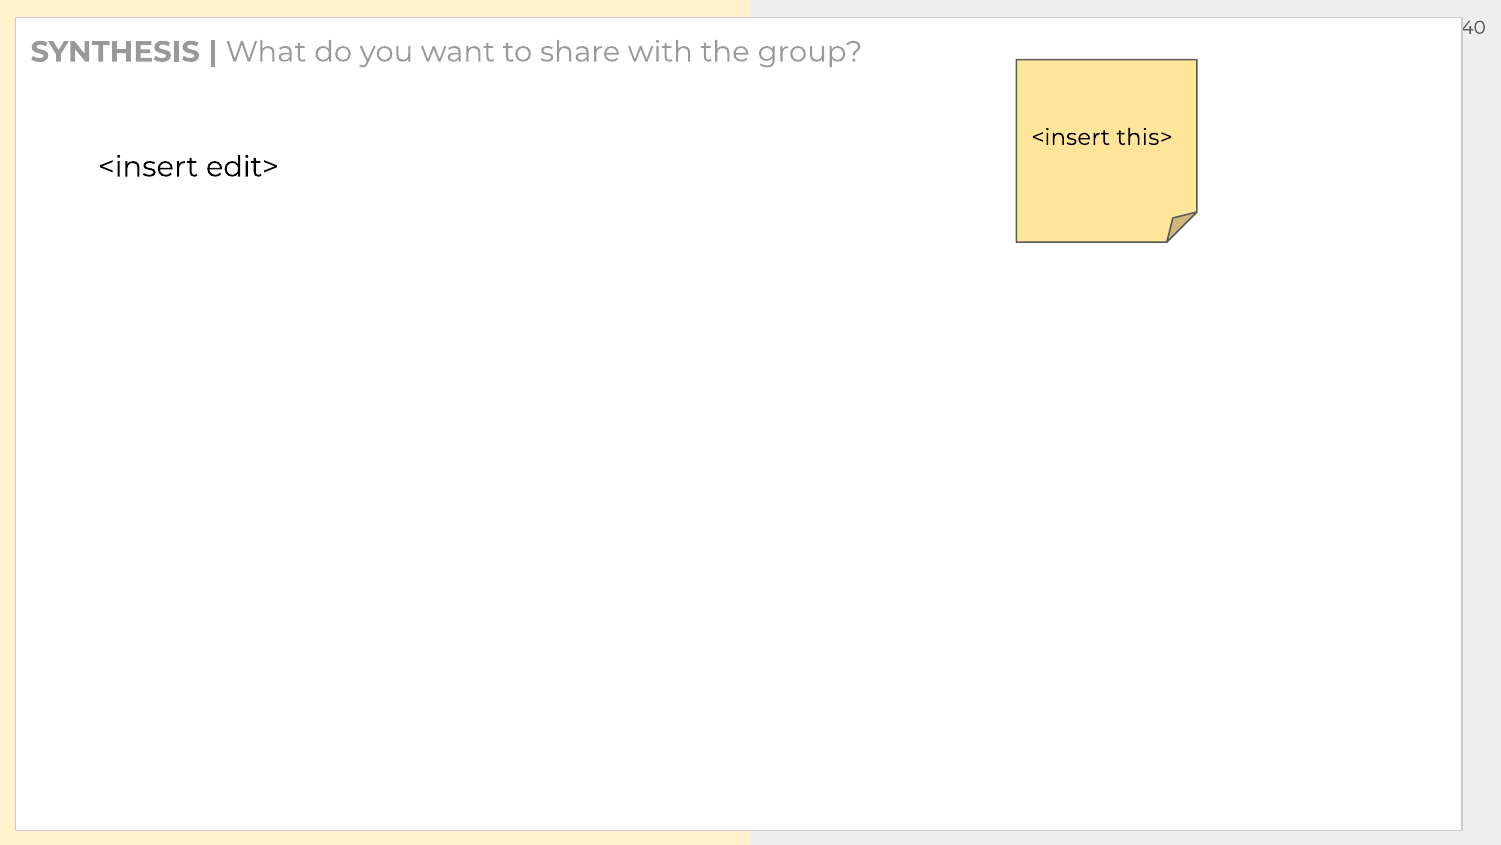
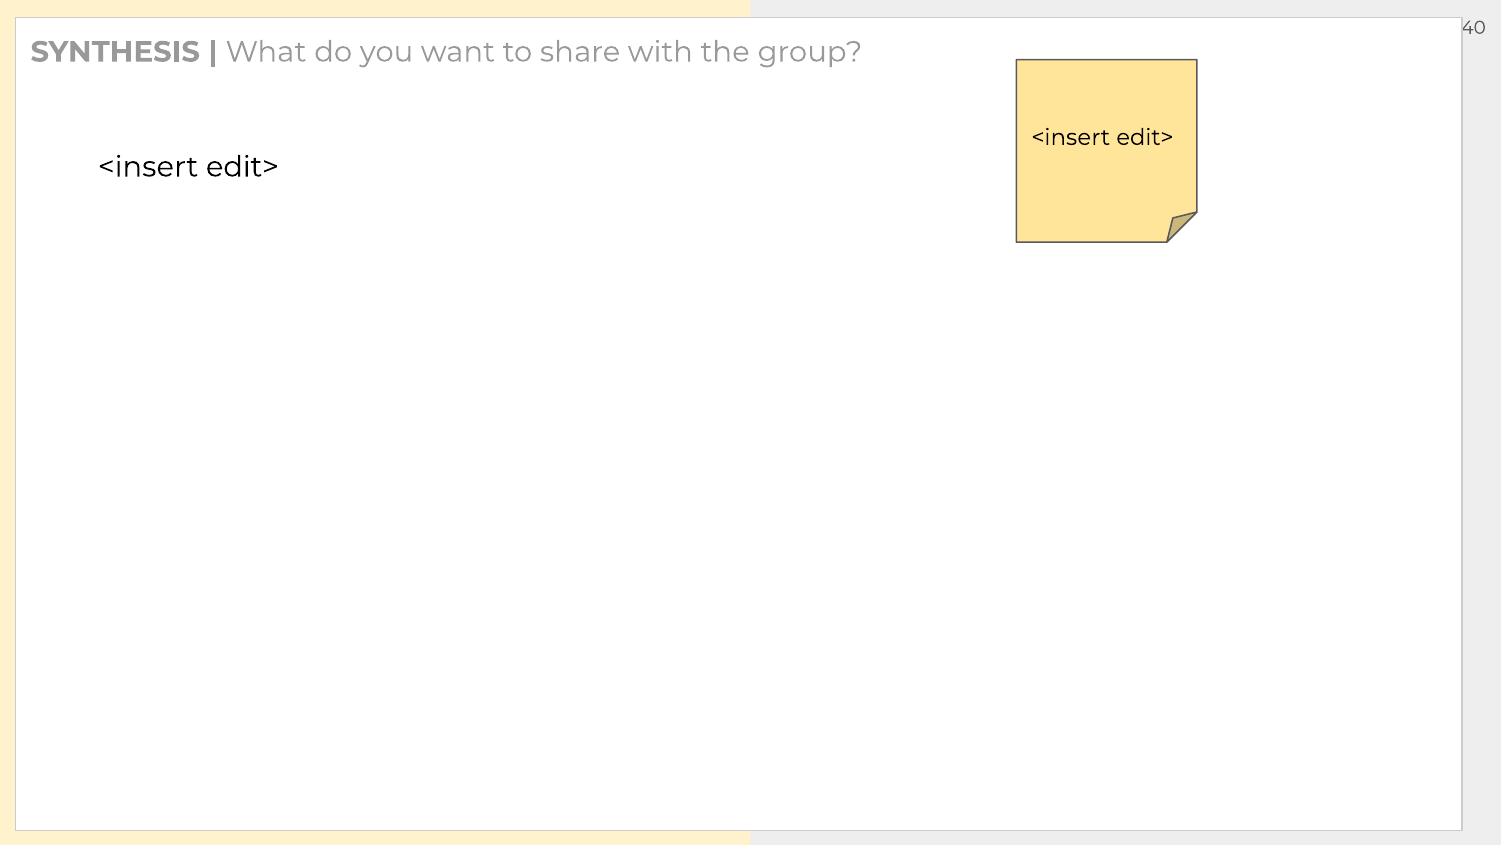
this>: this> -> edit> (1145, 137)
